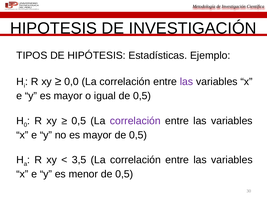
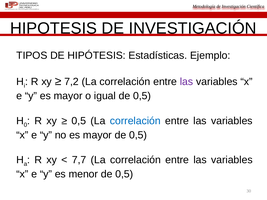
0,0: 0,0 -> 7,2 (71, 82)
correlación colour: purple -> blue (135, 121)
3,5: 3,5 -> 7,7 (79, 160)
